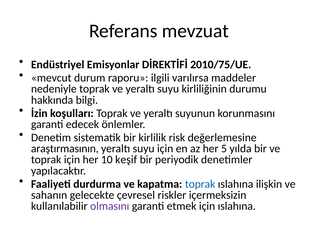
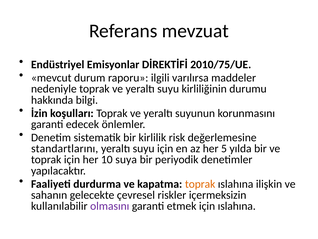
araştırmasının: araştırmasının -> standartlarını (65, 148)
keşif: keşif -> suya (126, 159)
toprak colour: blue -> orange (200, 184)
